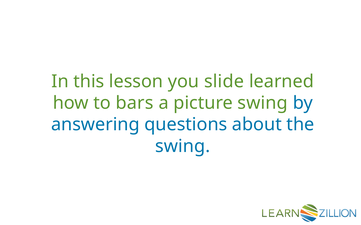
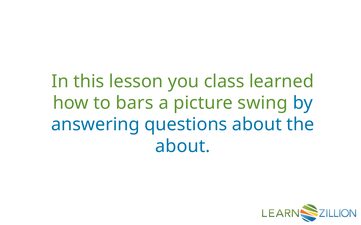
slide: slide -> class (224, 82)
swing: swing -> about (183, 147)
